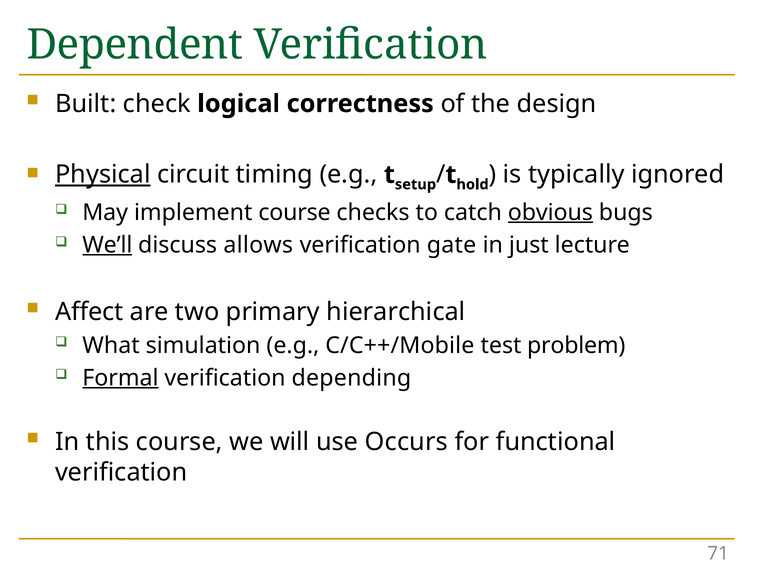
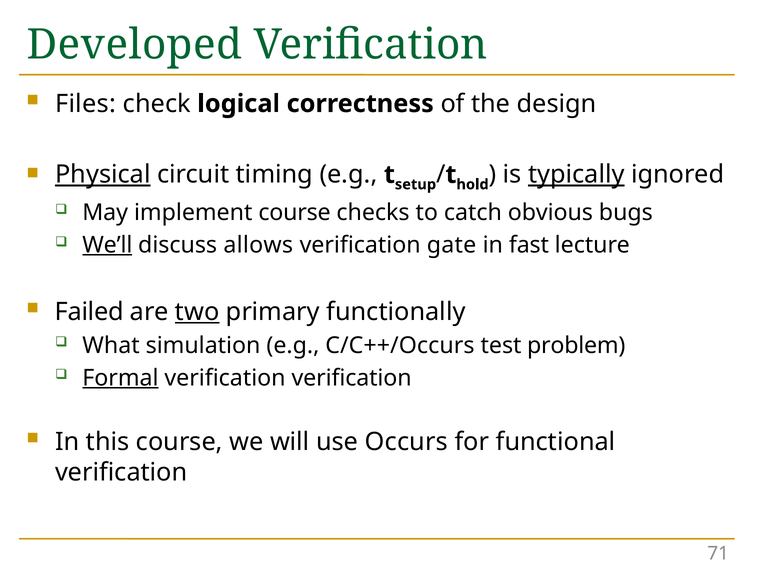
Dependent: Dependent -> Developed (134, 45)
Built: Built -> Files (86, 104)
typically underline: none -> present (576, 175)
obvious underline: present -> none (550, 212)
just: just -> fast (529, 245)
Affect: Affect -> Failed (89, 312)
two underline: none -> present (197, 312)
hierarchical: hierarchical -> functionally (396, 312)
C/C++/Mobile: C/C++/Mobile -> C/C++/Occurs (400, 345)
verification depending: depending -> verification (352, 378)
